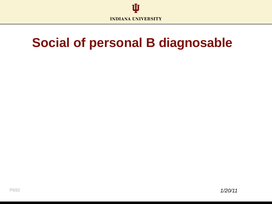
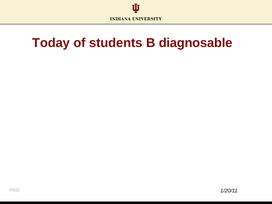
Social: Social -> Today (51, 43)
personal: personal -> students (116, 43)
